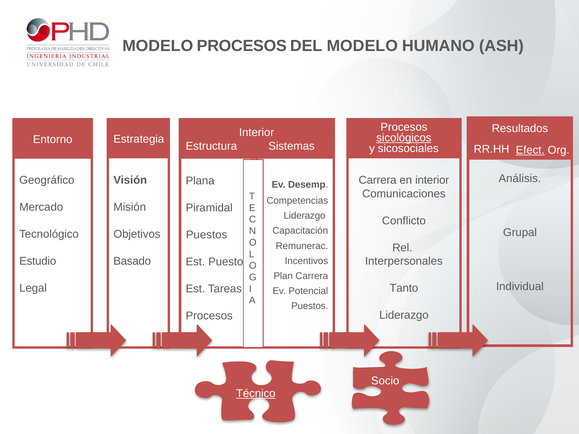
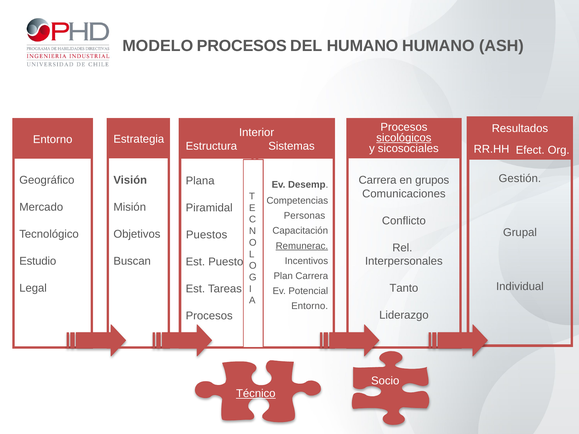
DEL MODELO: MODELO -> HUMANO (363, 46)
Efect underline: present -> none (530, 150)
Análisis: Análisis -> Gestión (520, 178)
en interior: interior -> grupos (432, 180)
Liderazgo: Liderazgo -> Personas (305, 216)
Remunerac underline: none -> present (302, 246)
Basado: Basado -> Buscan (132, 261)
Puestos: Puestos -> Entorno (310, 306)
